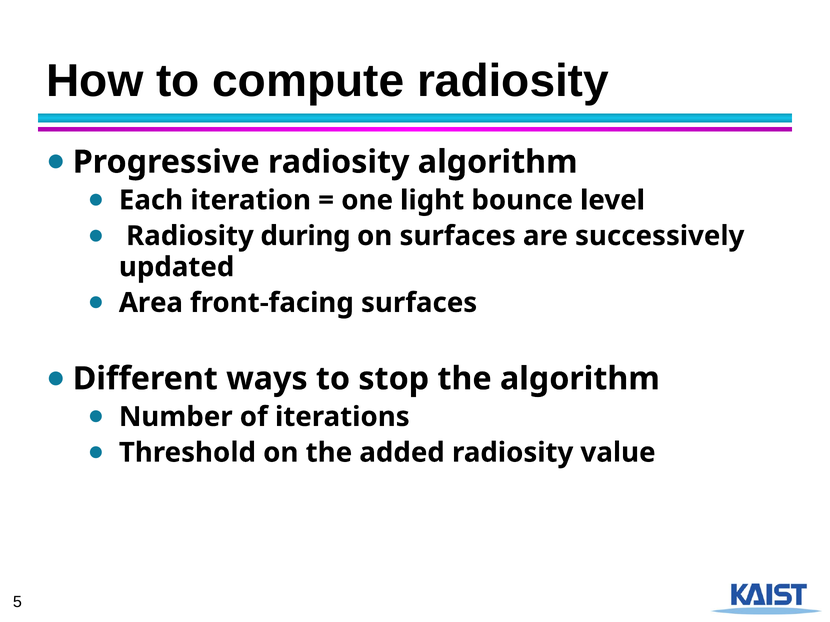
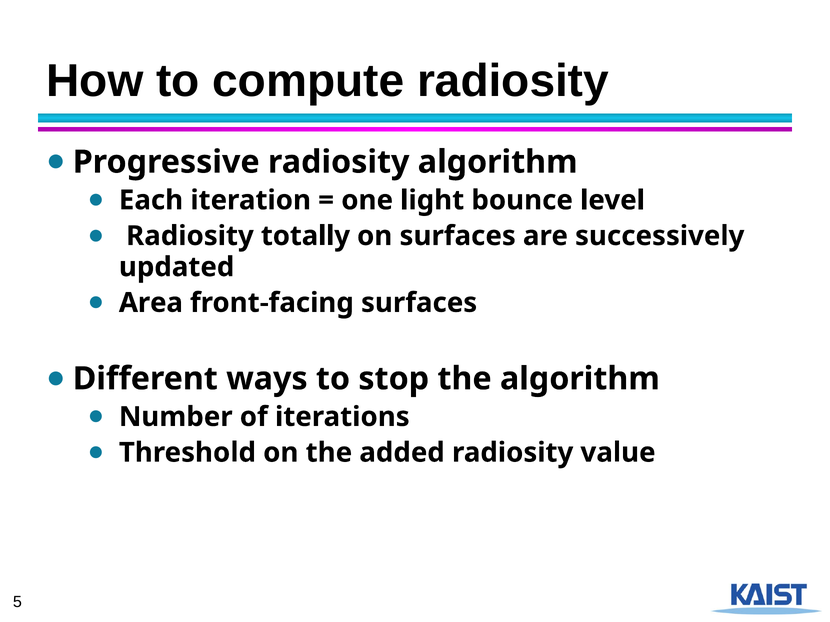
during: during -> totally (305, 236)
